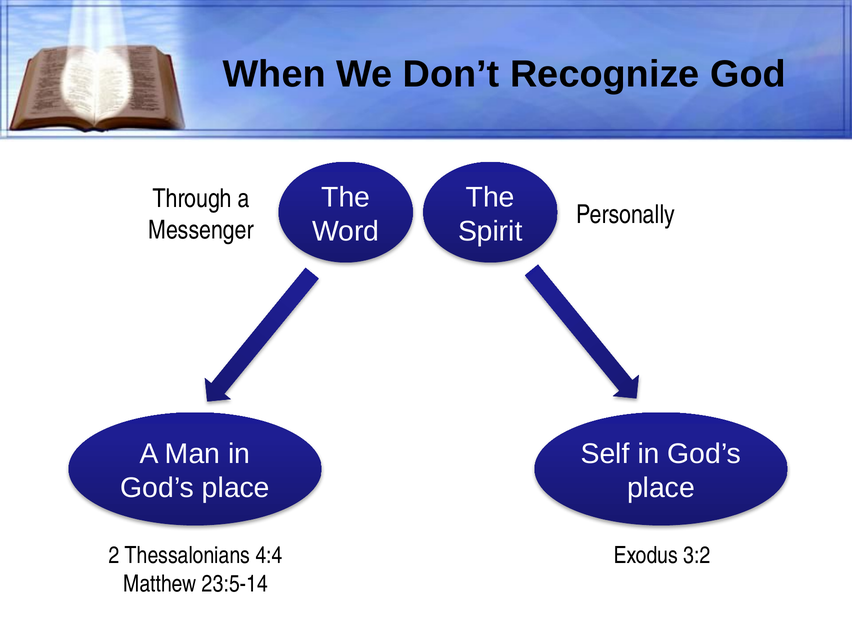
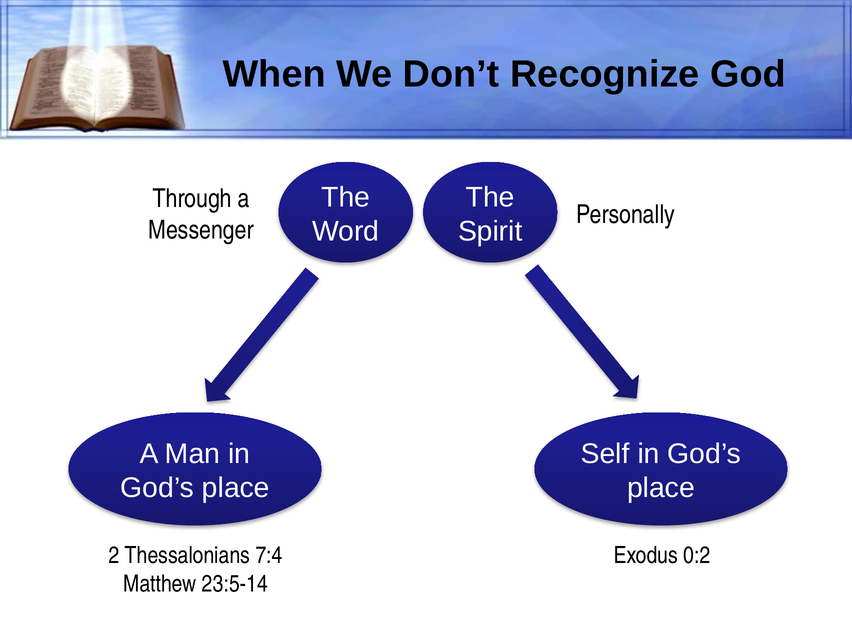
4:4: 4:4 -> 7:4 (269, 555)
3:2: 3:2 -> 0:2 (697, 555)
